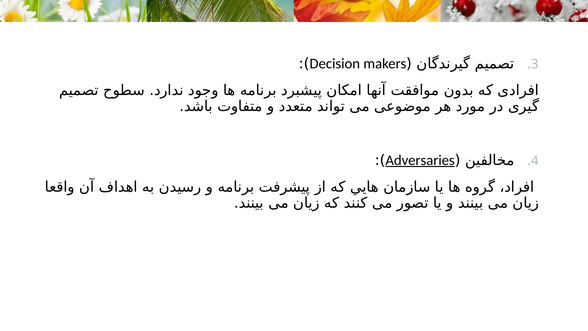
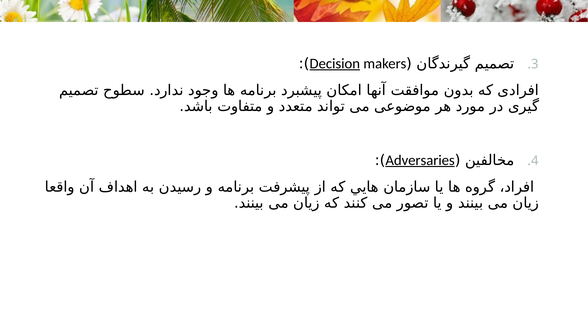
Decision underline: none -> present (335, 63)
